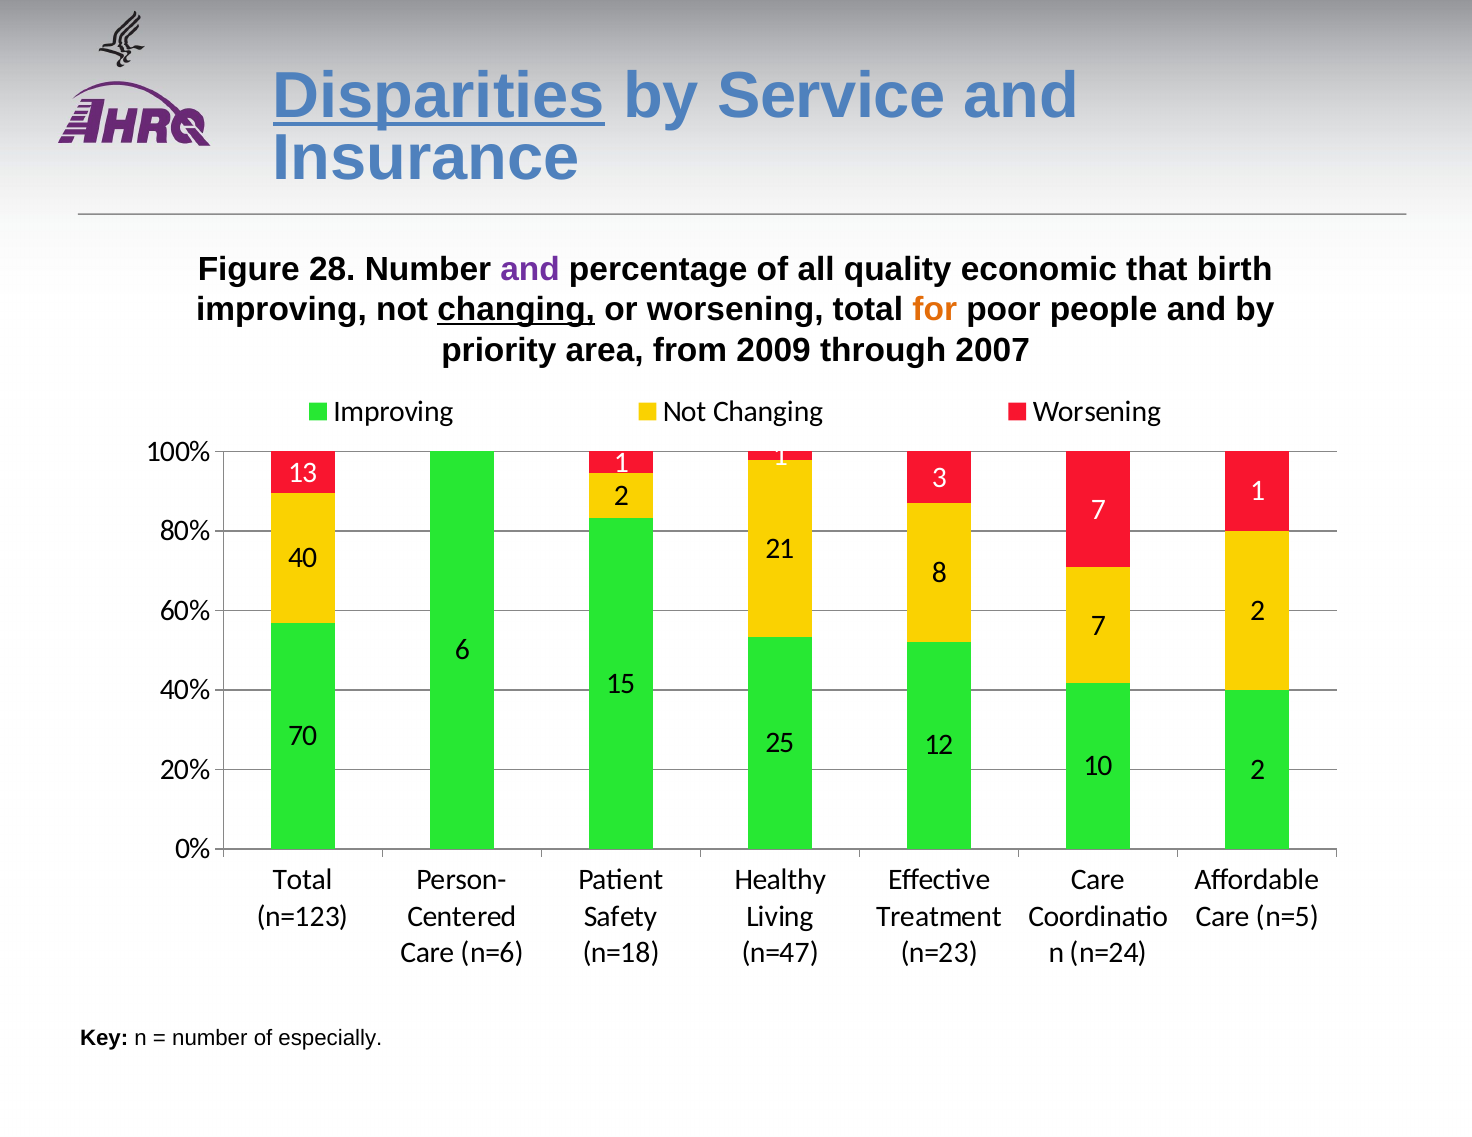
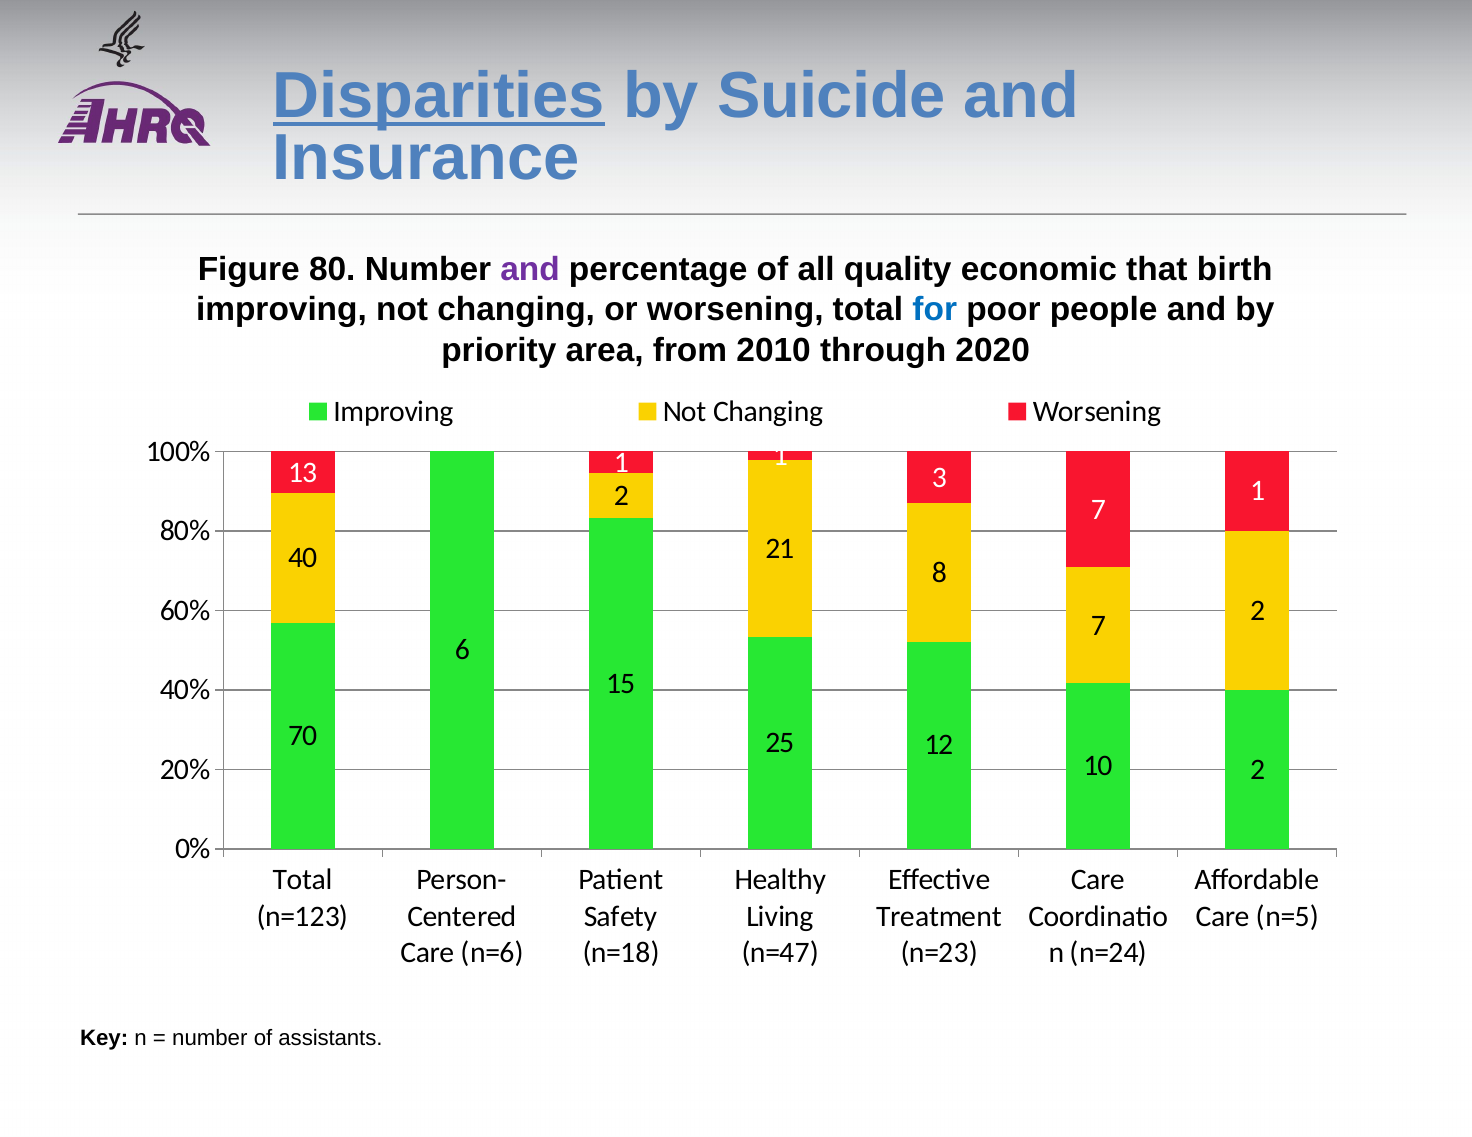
Service: Service -> Suicide (831, 96)
28: 28 -> 80 (332, 270)
changing underline: present -> none (516, 310)
for colour: orange -> blue (935, 310)
2009: 2009 -> 2010 (774, 350)
2007: 2007 -> 2020 (993, 350)
especially: especially -> assistants (330, 1038)
